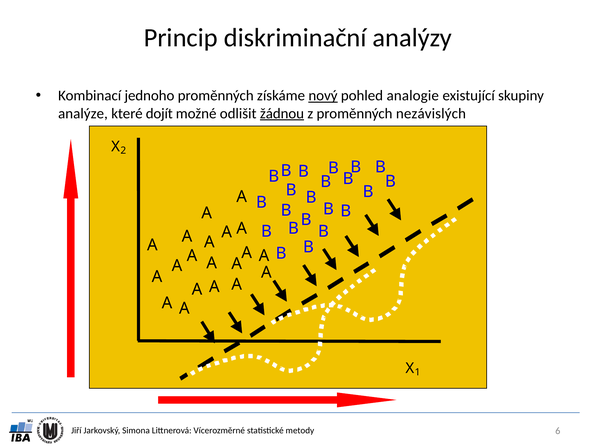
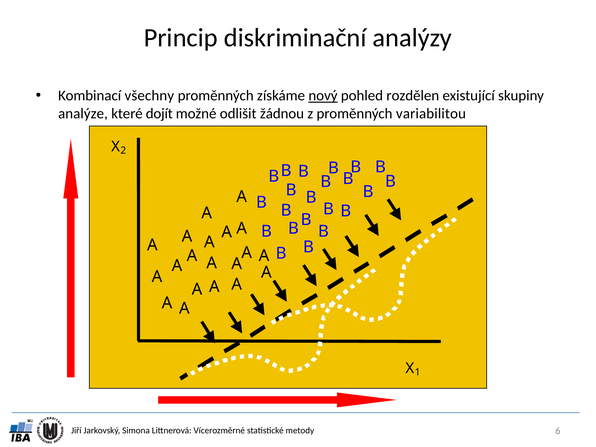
jednoho: jednoho -> všechny (149, 96)
analogie: analogie -> rozdělen (413, 96)
žádnou underline: present -> none (282, 114)
nezávislých: nezávislých -> variabilitou (431, 114)
